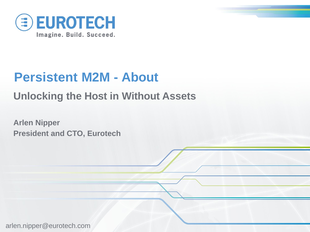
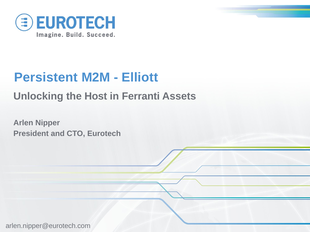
About: About -> Elliott (140, 78)
Without: Without -> Ferranti (141, 96)
